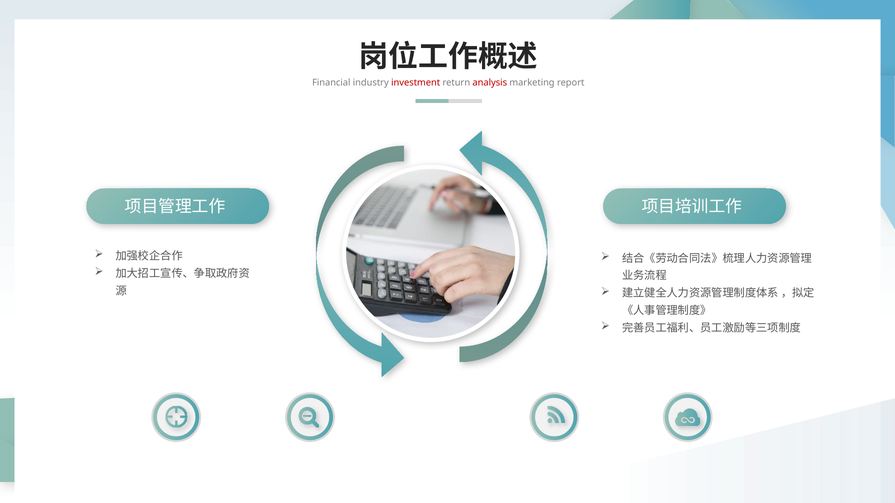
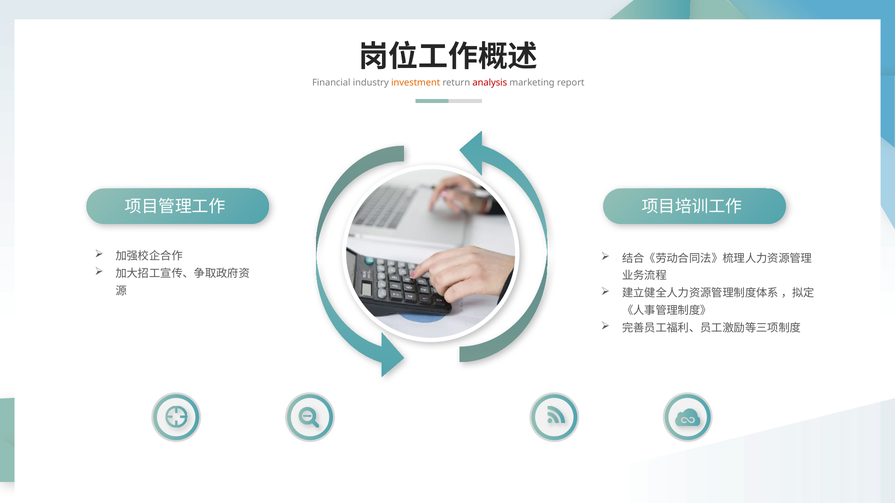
investment colour: red -> orange (416, 83)
